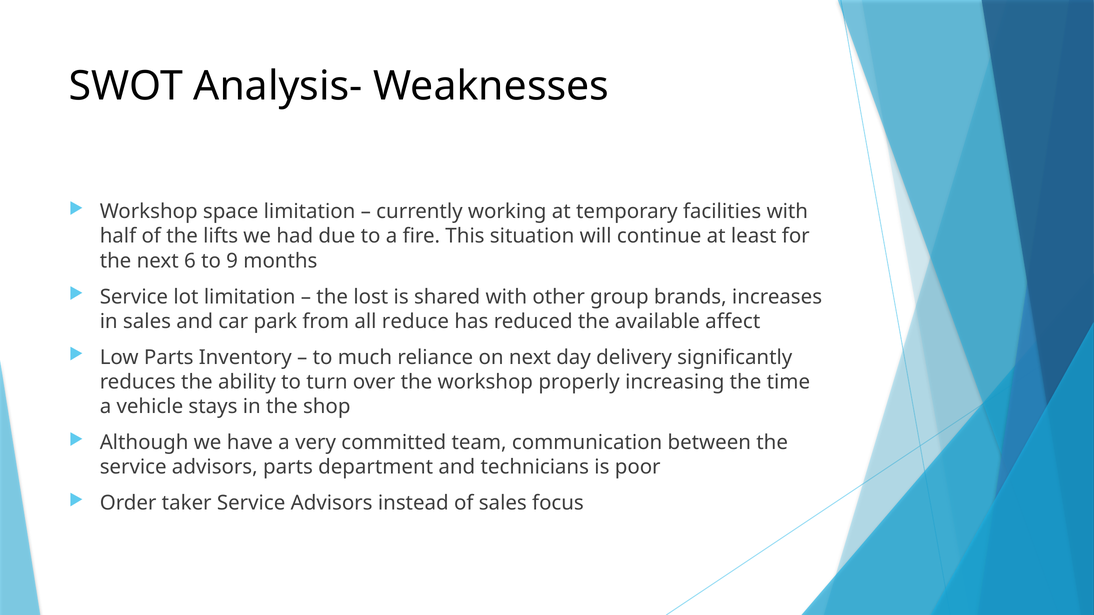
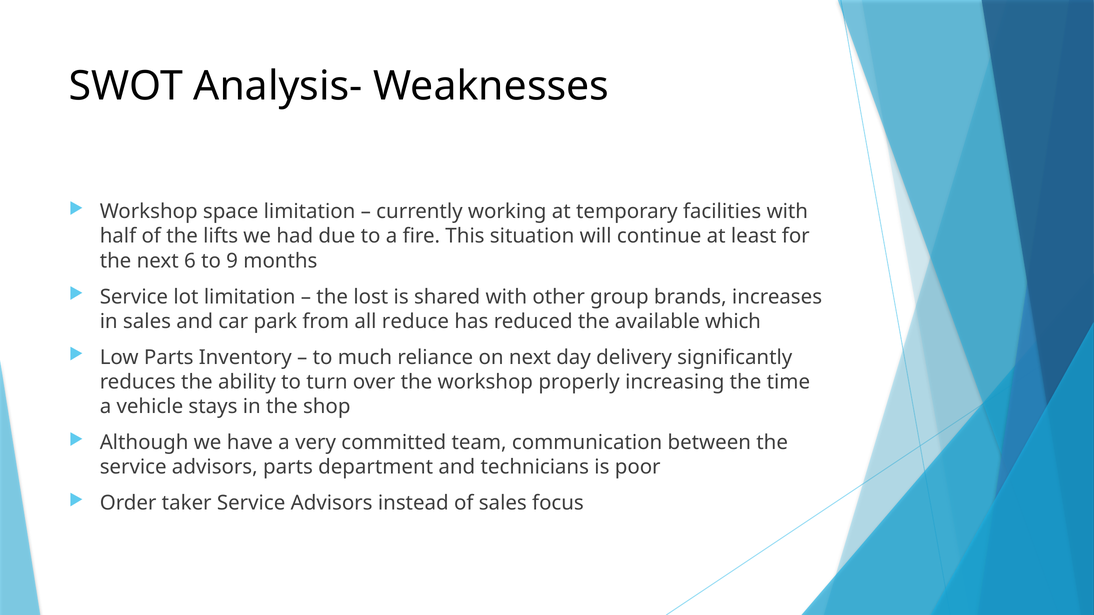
affect: affect -> which (733, 322)
